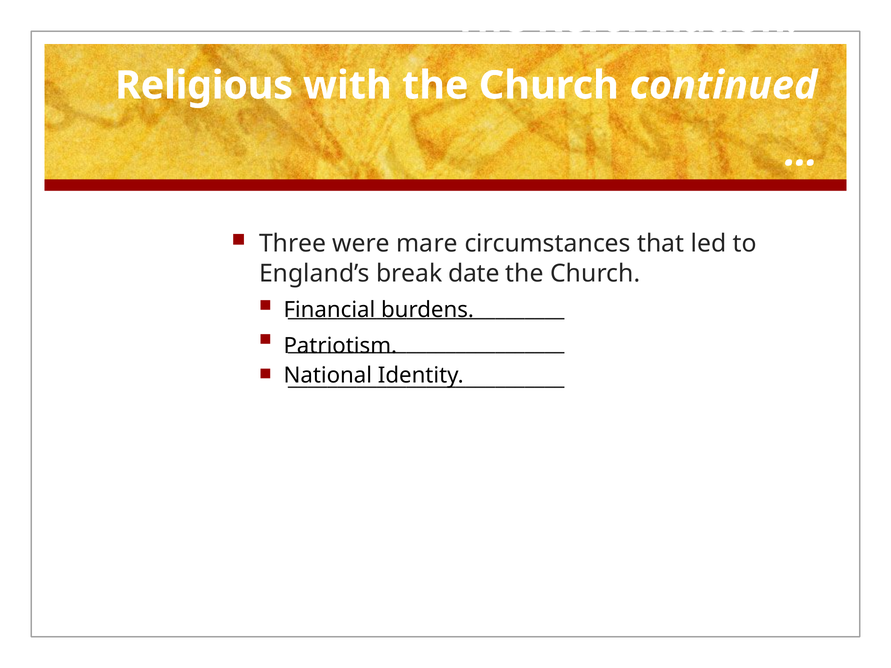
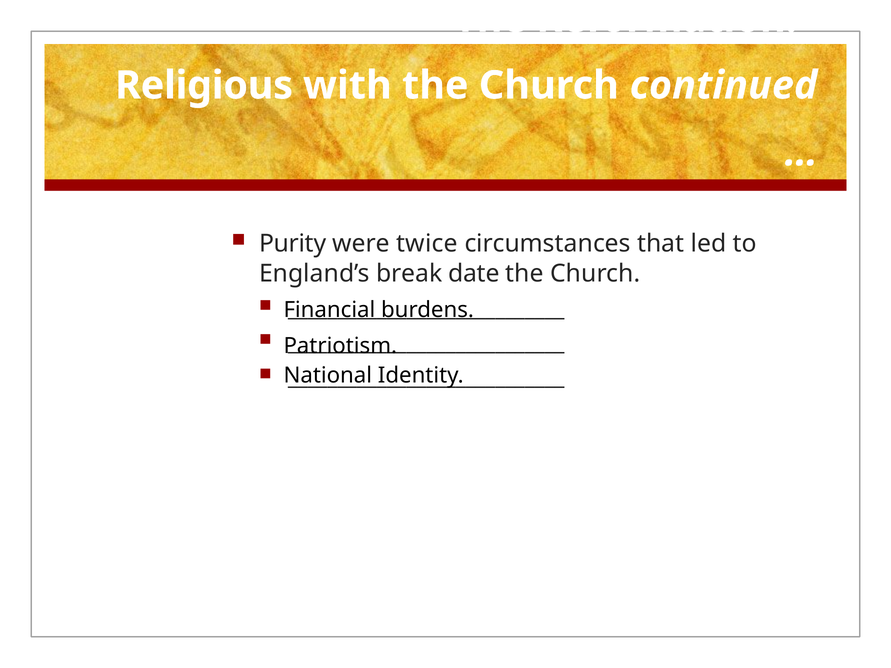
Three: Three -> Purity (293, 244)
mare: mare -> twice (427, 244)
